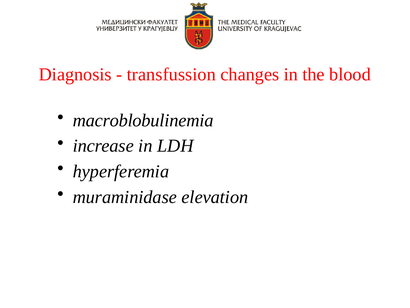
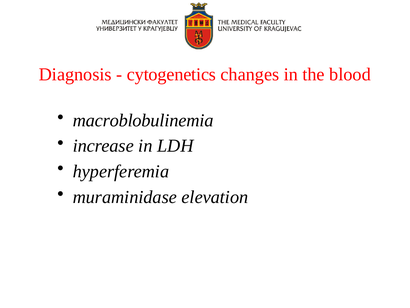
transfussion: transfussion -> cytogenetics (171, 75)
